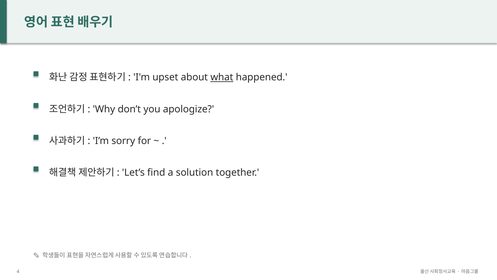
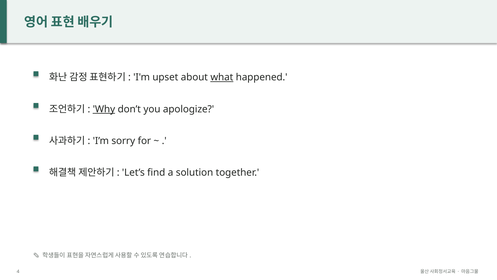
Why underline: none -> present (104, 109)
